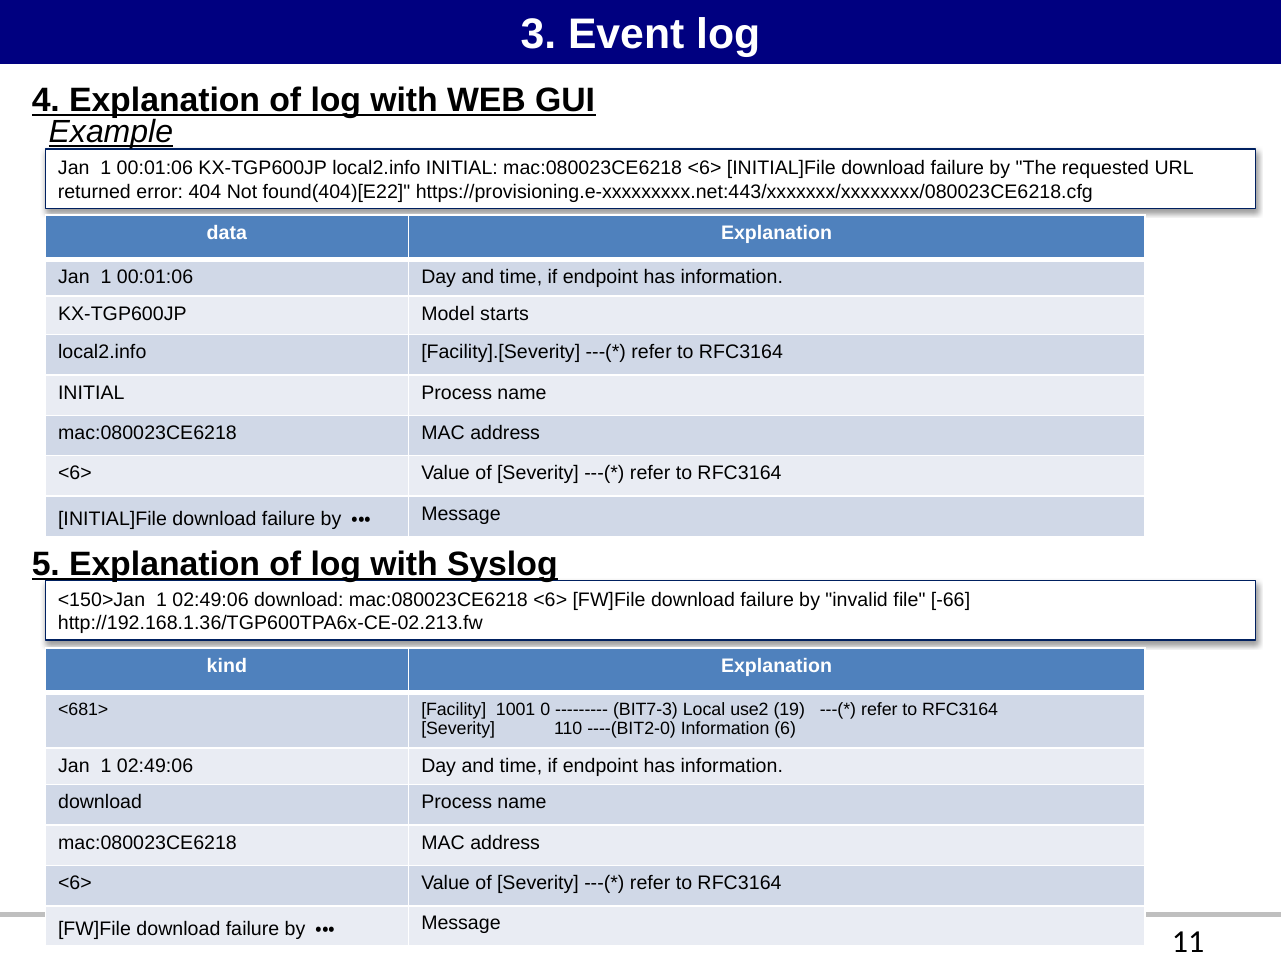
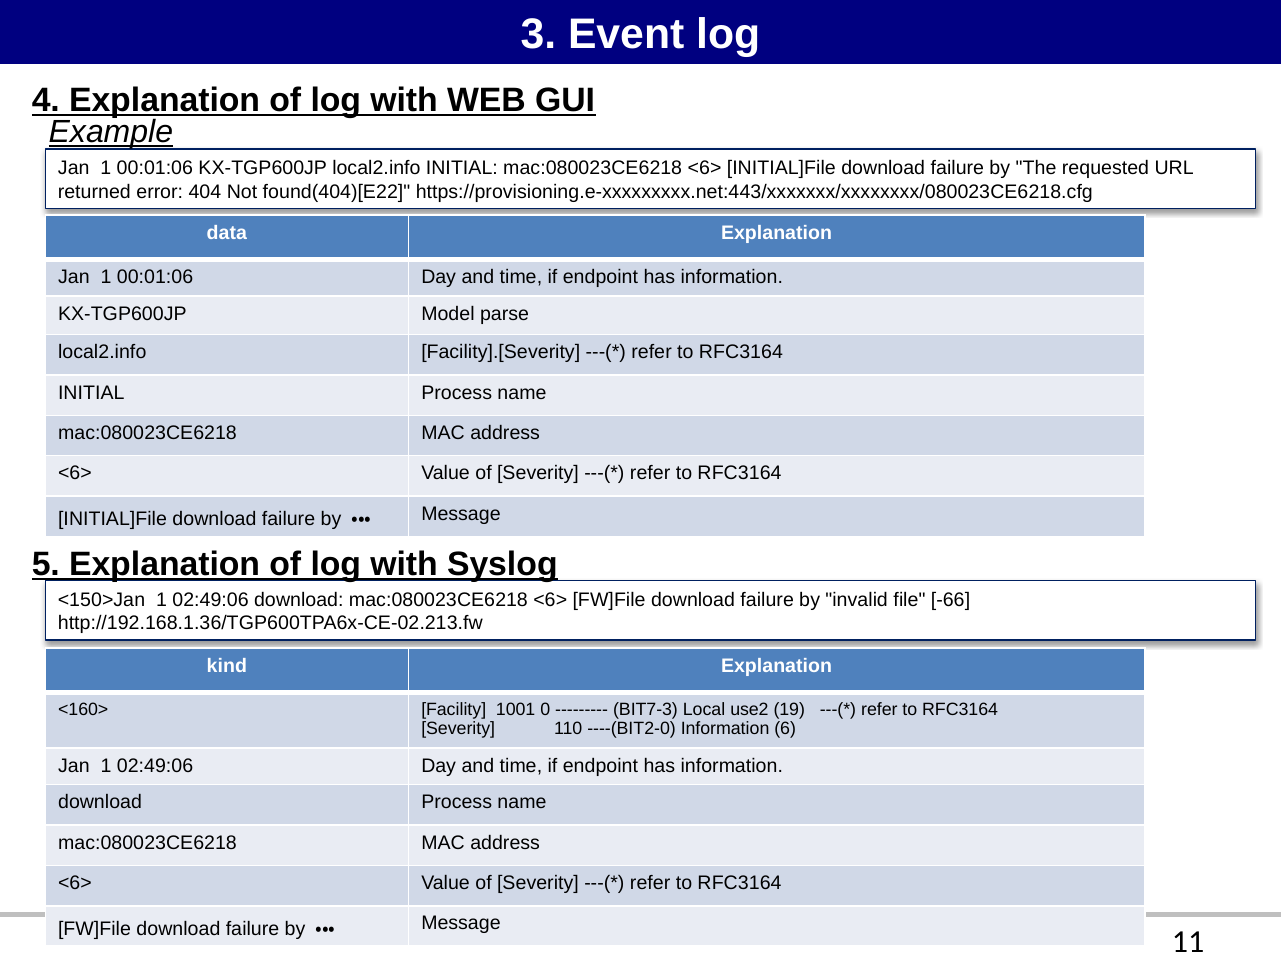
starts: starts -> parse (505, 314)
<681>: <681> -> <160> (83, 709)
